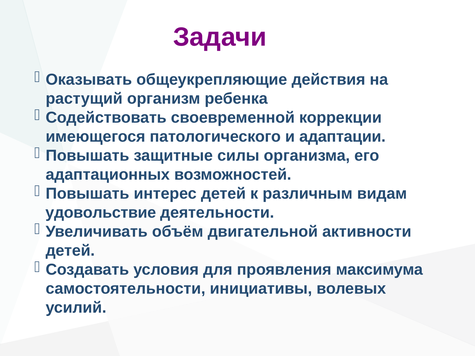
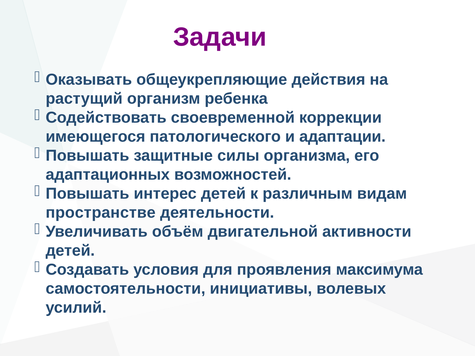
удовольствие: удовольствие -> пространстве (101, 213)
